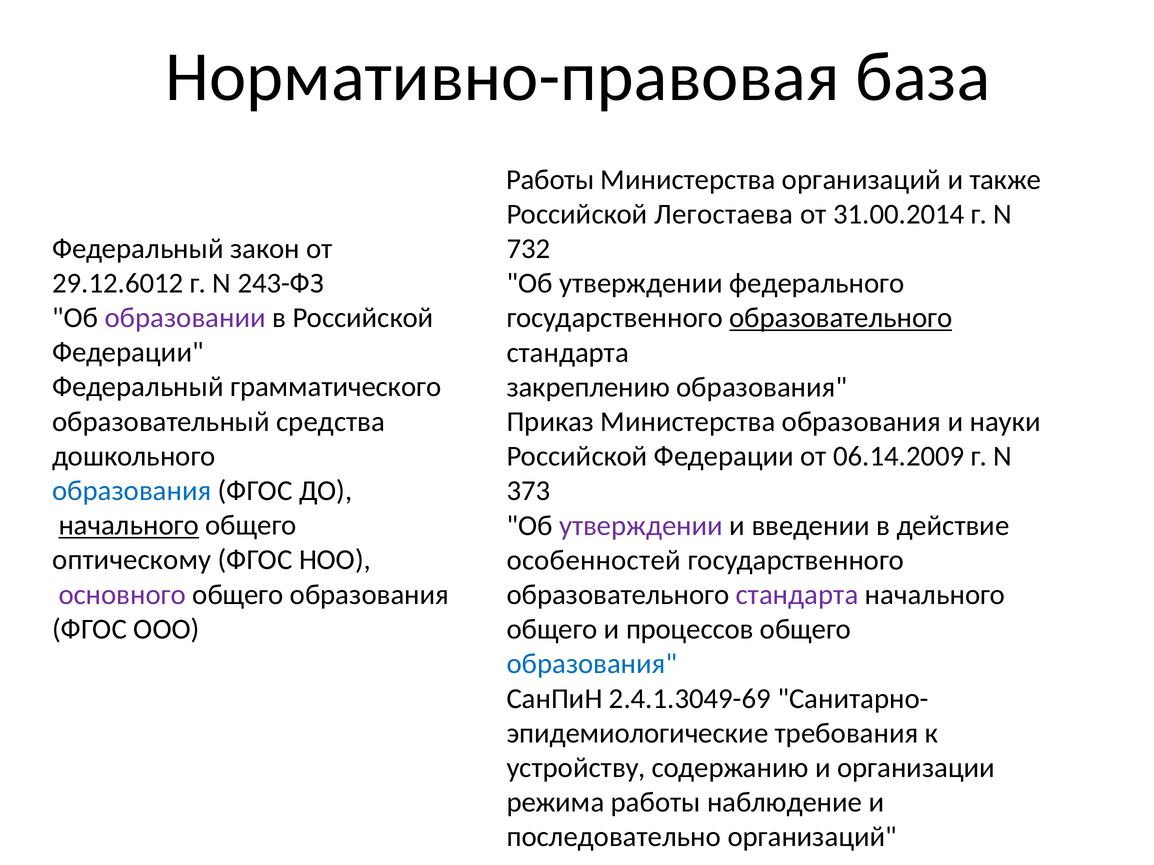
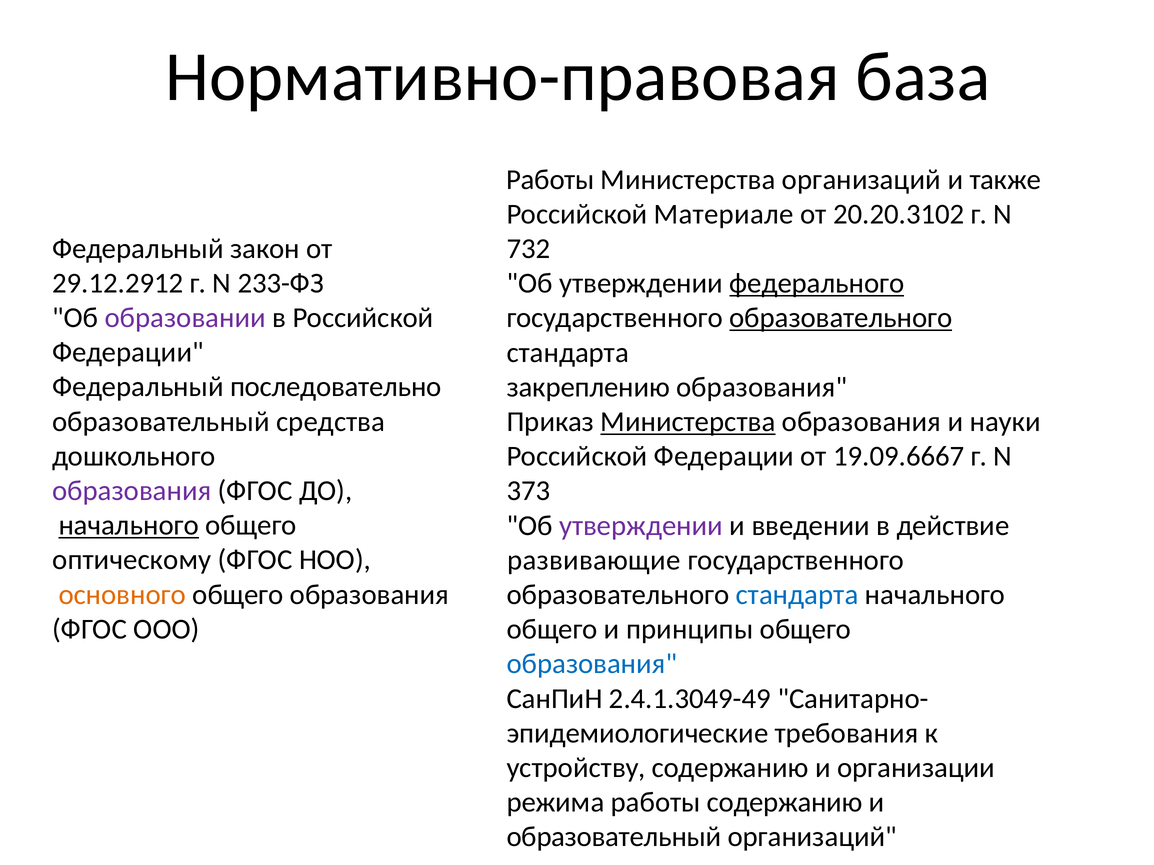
Легостаева: Легостаева -> Материале (724, 214)
31.00.2014: 31.00.2014 -> 20.20.3102 (899, 214)
29.12.6012: 29.12.6012 -> 29.12.2912 (118, 283)
243-ФЗ: 243-ФЗ -> 233-ФЗ (281, 283)
федерального underline: none -> present (817, 284)
грамматического: грамматического -> последовательно (336, 387)
Министерства underline: none -> present (688, 422)
06.14.2009: 06.14.2009 -> 19.09.6667 (899, 457)
образования colour: blue -> purple (132, 491)
особенностей: особенностей -> развивающие (594, 560)
основного colour: purple -> orange (122, 595)
стандарта colour: purple -> blue (797, 595)
процессов: процессов -> принципы (690, 630)
2.4.1.3049-69: 2.4.1.3049-69 -> 2.4.1.3049-49 (690, 699)
работы наблюдение: наблюдение -> содержанию (785, 803)
последовательно: последовательно -> образовательный (614, 837)
